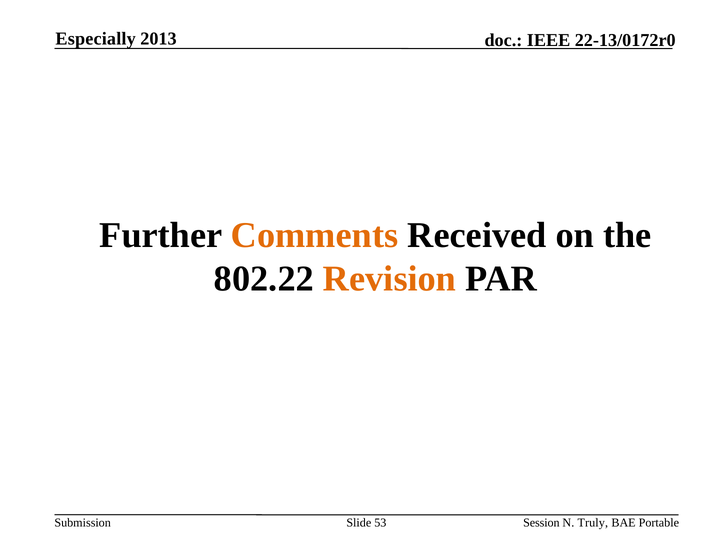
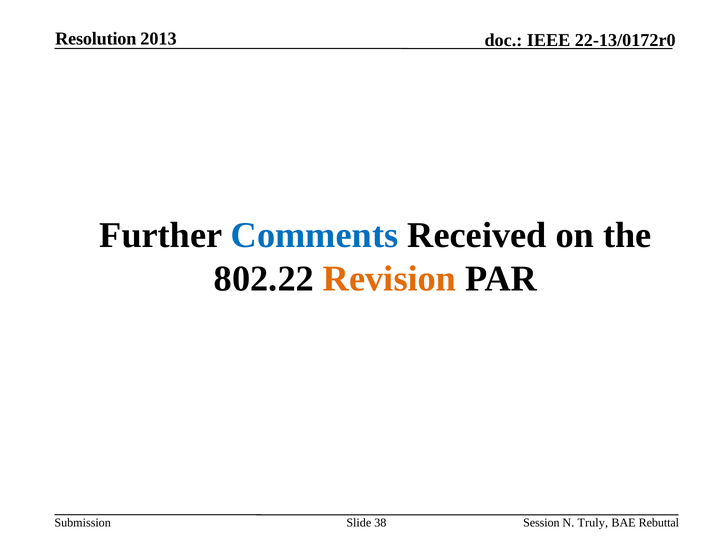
Especially: Especially -> Resolution (96, 39)
Comments colour: orange -> blue (315, 235)
53: 53 -> 38 (380, 523)
Portable: Portable -> Rebuttal (659, 523)
